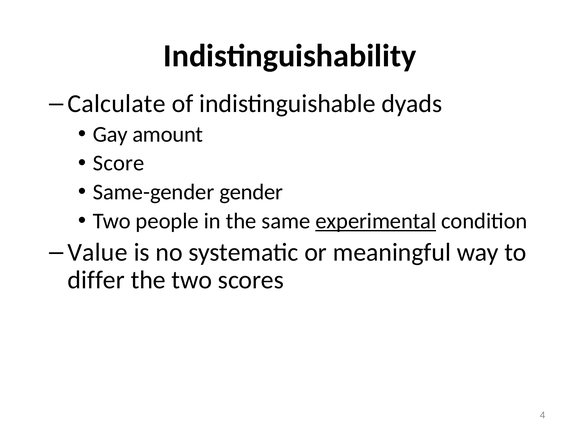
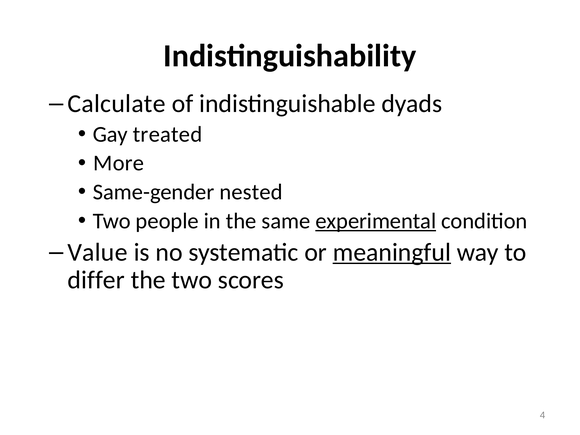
amount: amount -> treated (168, 134)
Score: Score -> More (119, 163)
gender: gender -> nested (251, 192)
meaningful underline: none -> present (392, 252)
